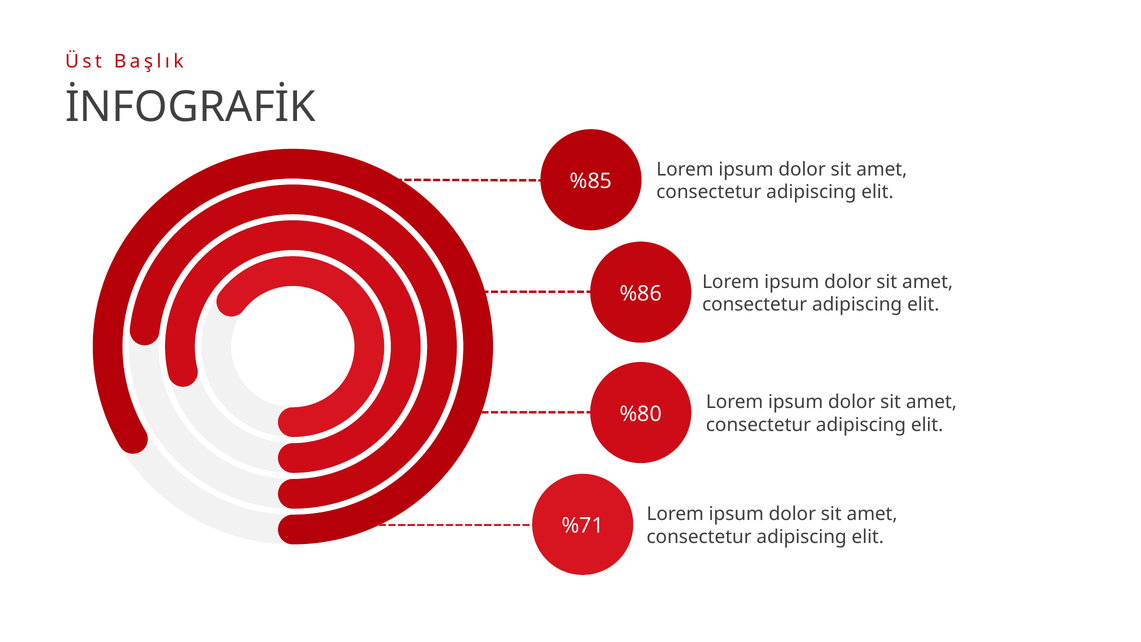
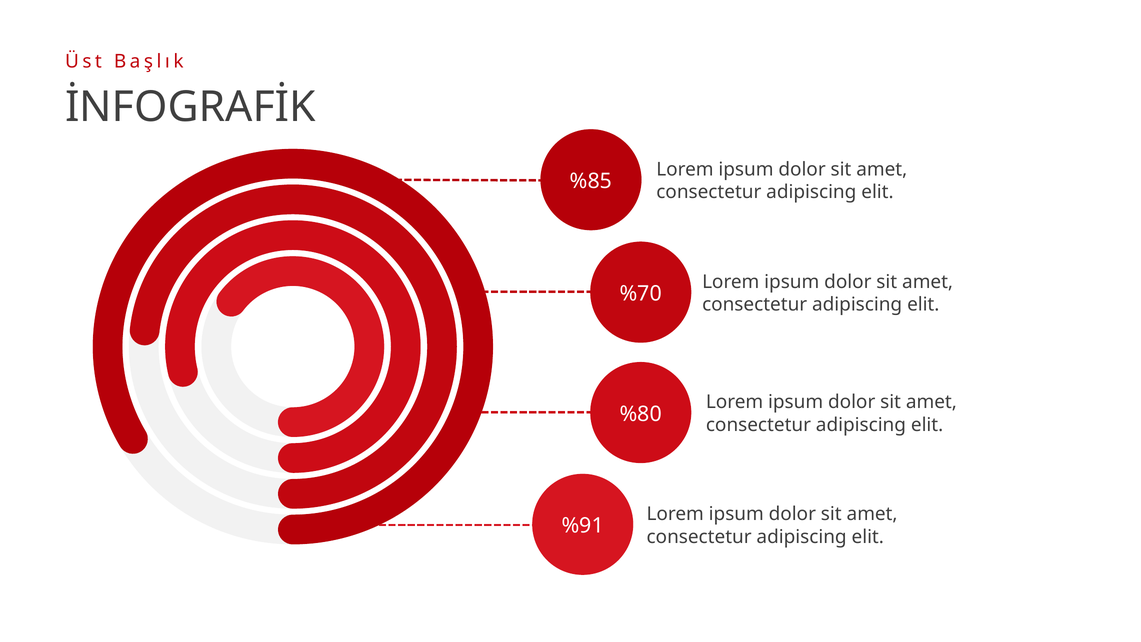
%86: %86 -> %70 (641, 294)
%71: %71 -> %91 (583, 526)
